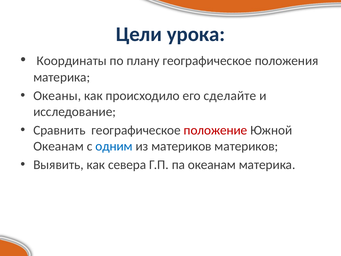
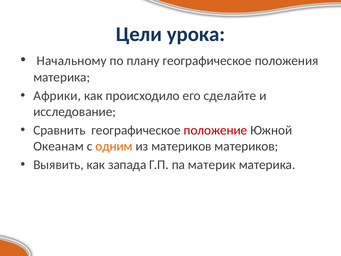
Координаты: Координаты -> Начальному (72, 61)
Океаны: Океаны -> Африки (57, 96)
одним colour: blue -> orange (114, 146)
севера: севера -> запада (127, 165)
па океанам: океанам -> материк (212, 165)
